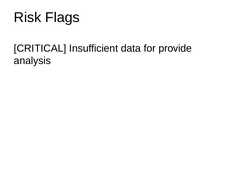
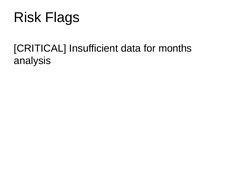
provide: provide -> months (175, 48)
